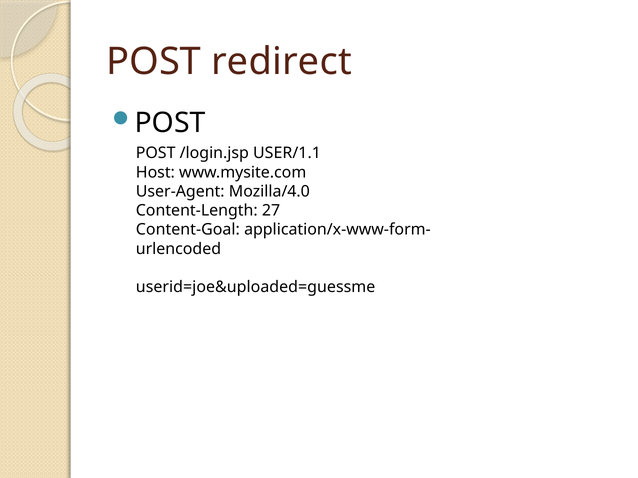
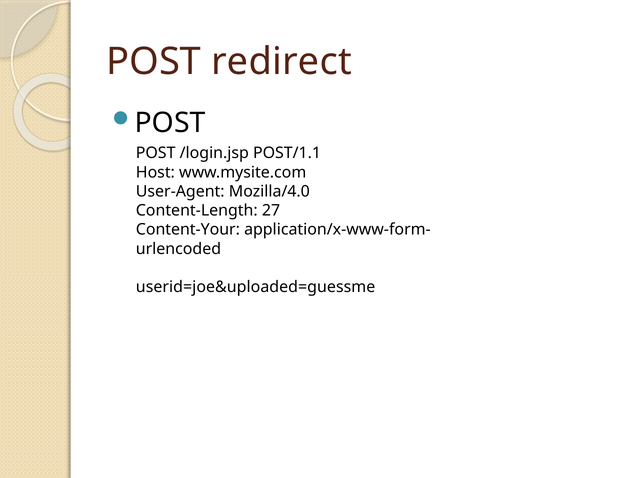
USER/1.1: USER/1.1 -> POST/1.1 (287, 153)
Content-Goal: Content-Goal -> Content-Your (188, 230)
